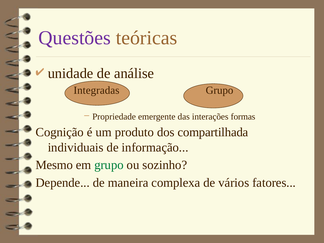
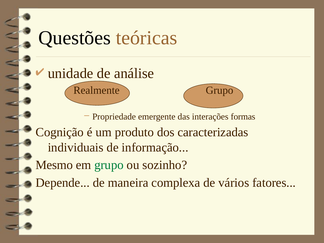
Questões colour: purple -> black (75, 38)
Integradas: Integradas -> Realmente (97, 90)
compartilhada: compartilhada -> caracterizadas (213, 132)
